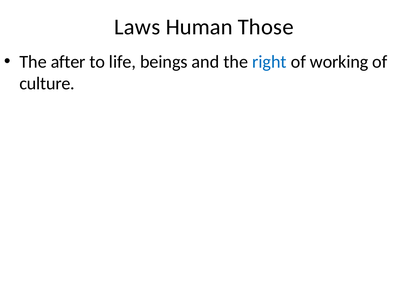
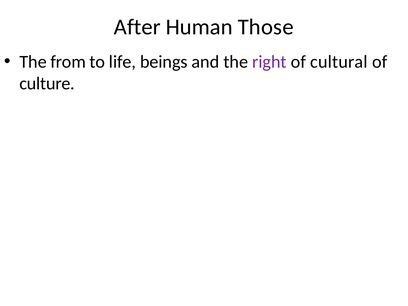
Laws: Laws -> After (137, 27)
after: after -> from (68, 62)
right colour: blue -> purple (269, 62)
working: working -> cultural (339, 62)
